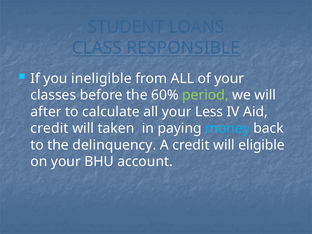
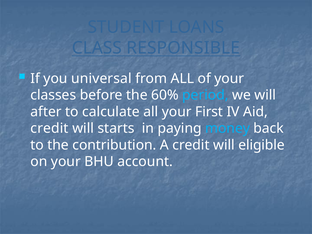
ineligible: ineligible -> universal (101, 78)
period colour: light green -> light blue (205, 95)
Less: Less -> First (209, 112)
taken: taken -> starts (116, 128)
delinquency: delinquency -> contribution (114, 145)
